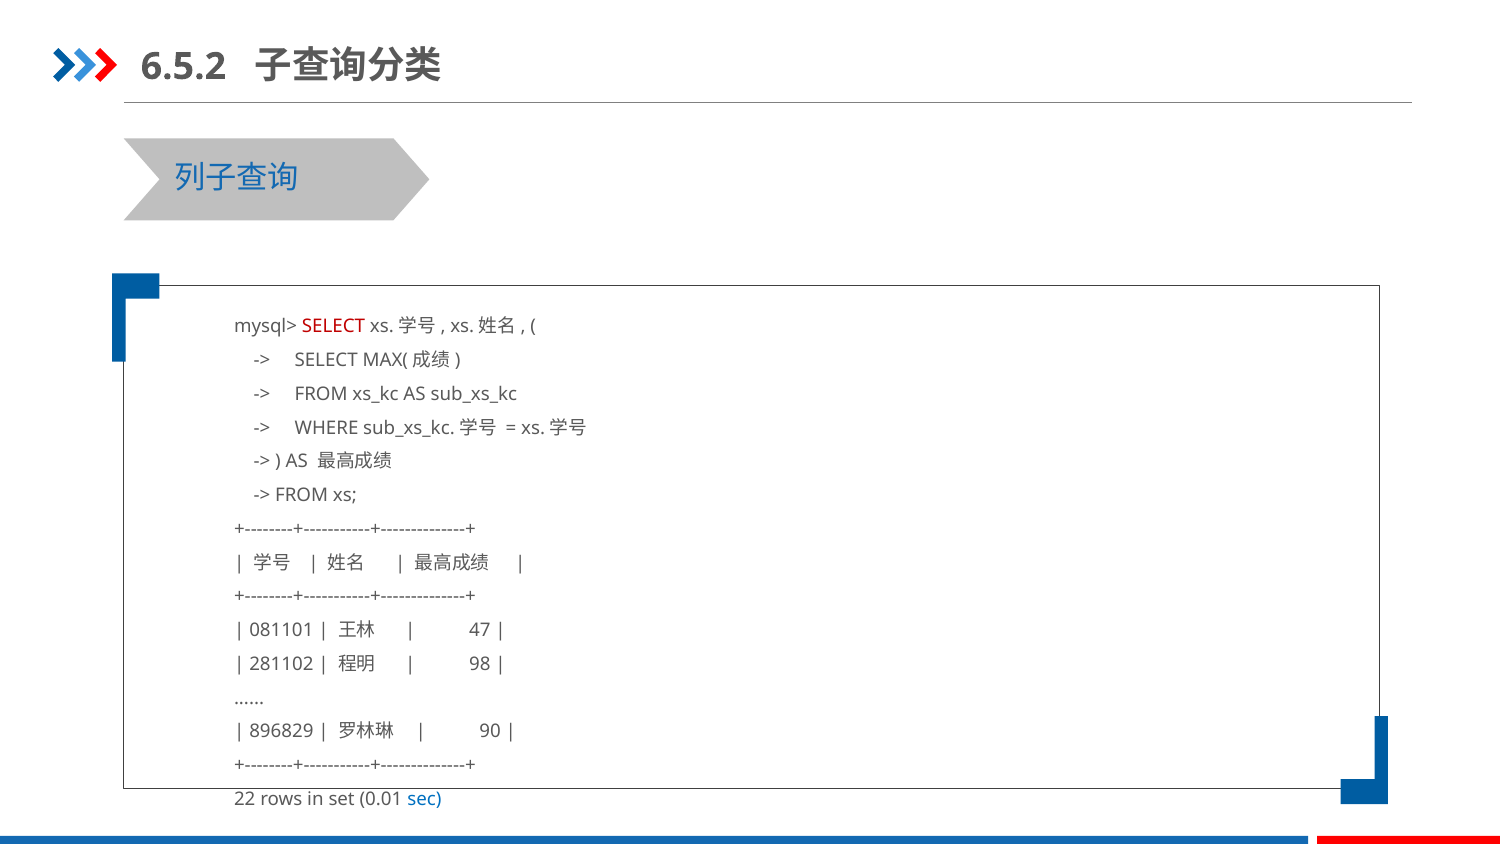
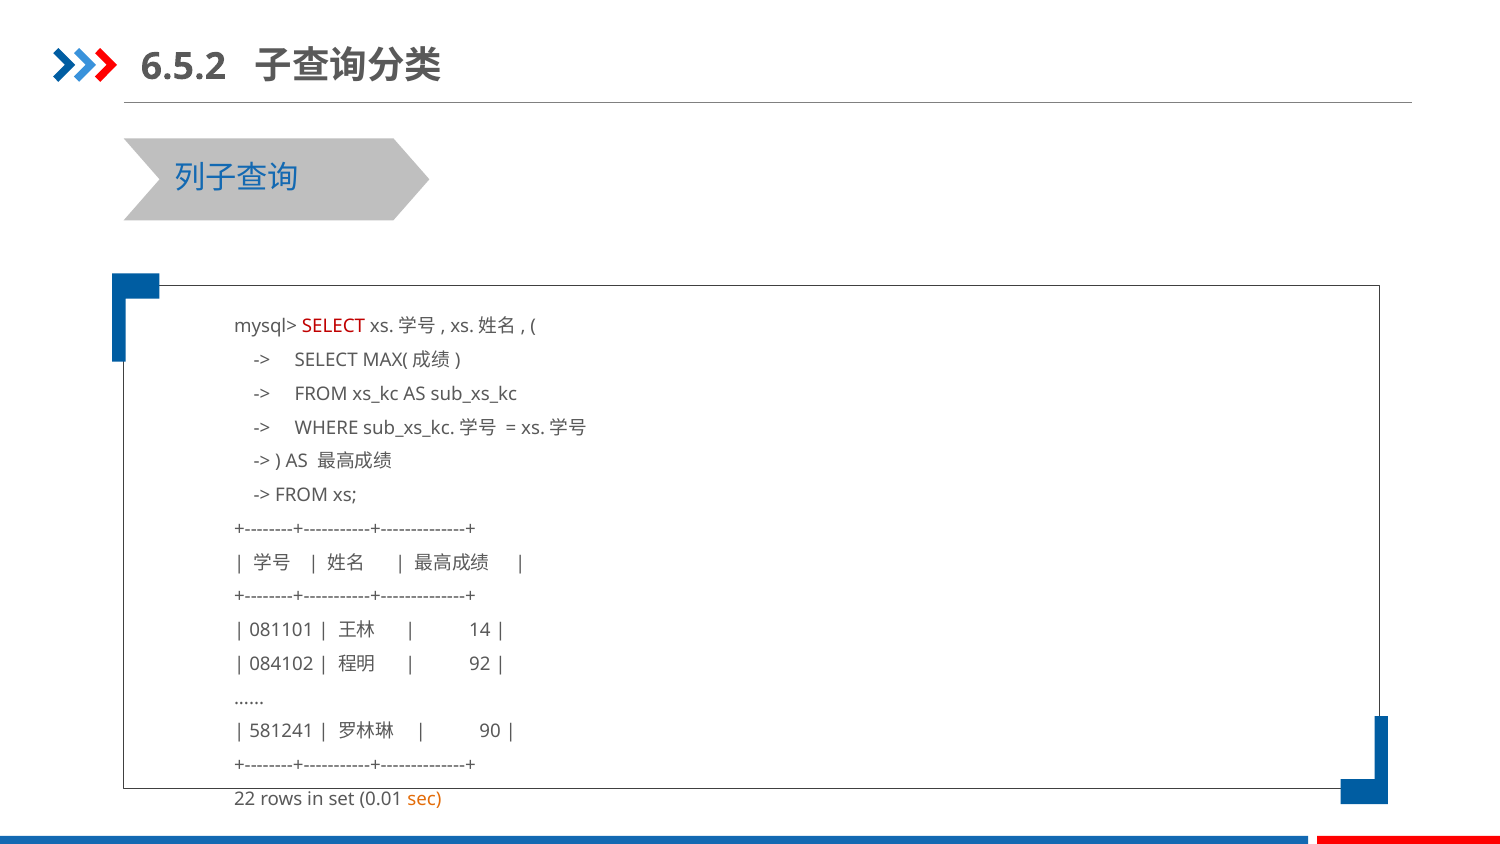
47: 47 -> 14 (480, 631)
281102: 281102 -> 084102 (281, 664)
98: 98 -> 92 (480, 664)
896829: 896829 -> 581241 (281, 732)
sec colour: blue -> orange (424, 799)
